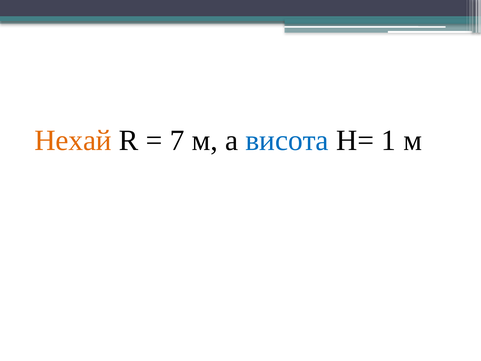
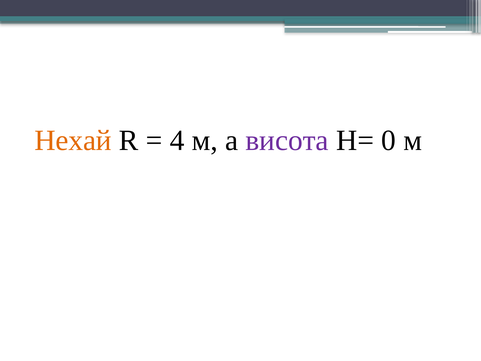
7: 7 -> 4 (177, 140)
висота colour: blue -> purple (287, 140)
1: 1 -> 0 (389, 140)
